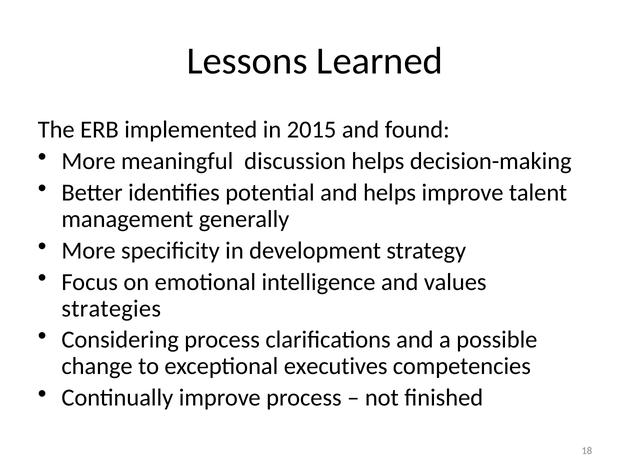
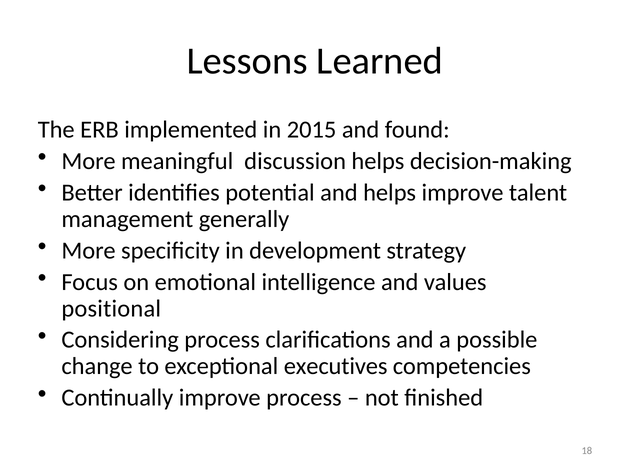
strategies: strategies -> positional (111, 309)
